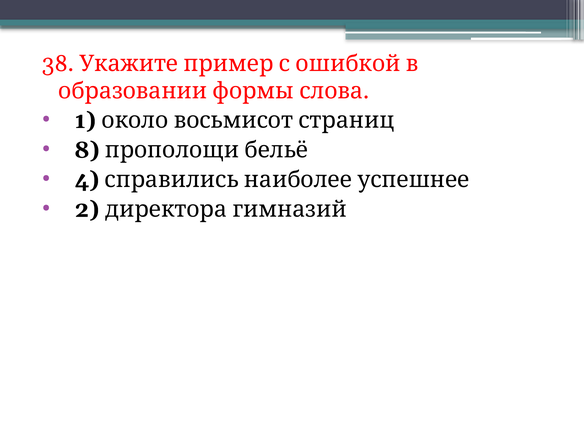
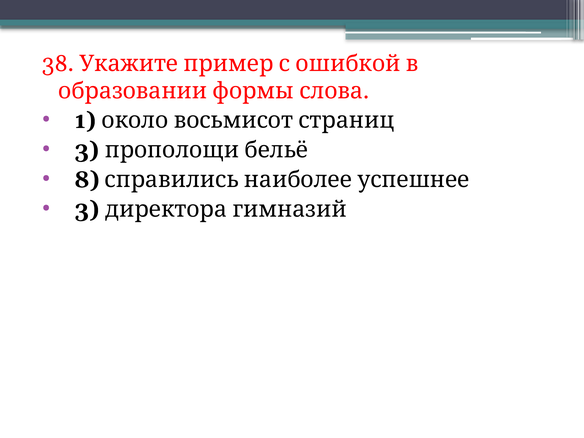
8: 8 -> 3 (87, 150)
4: 4 -> 8 (87, 180)
2: 2 -> 3 (87, 209)
